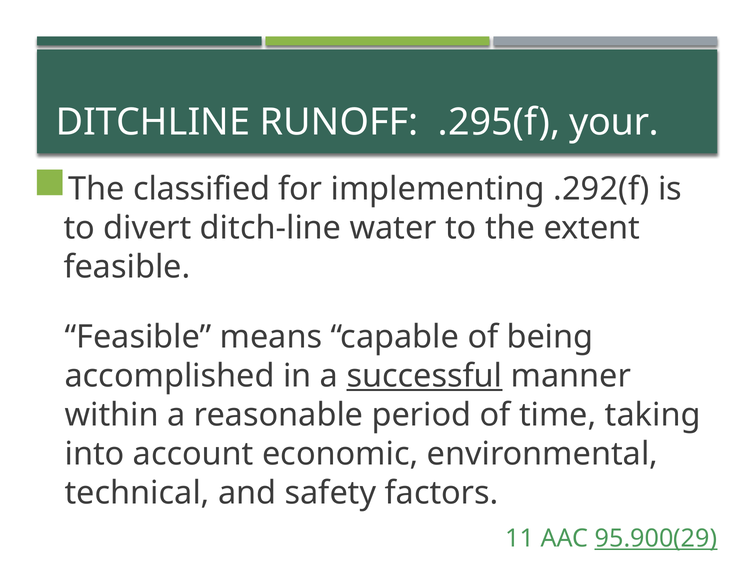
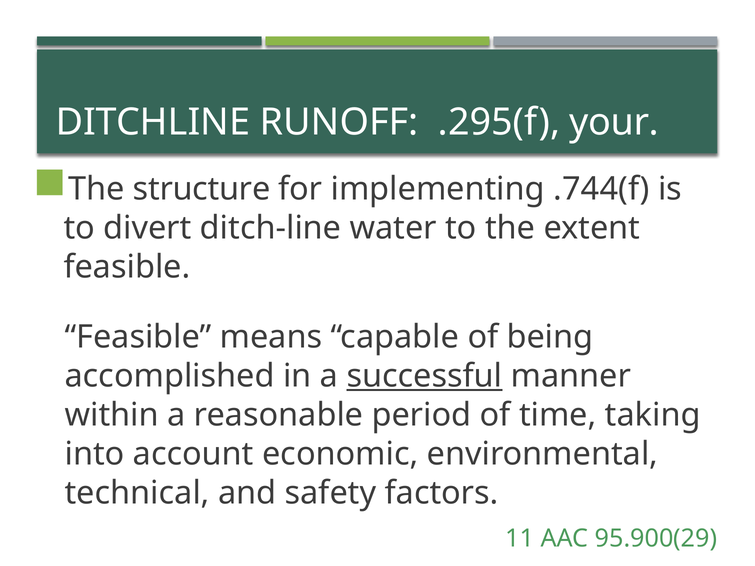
classified: classified -> structure (202, 189)
.292(f: .292(f -> .744(f (601, 189)
95.900(29 underline: present -> none (656, 539)
